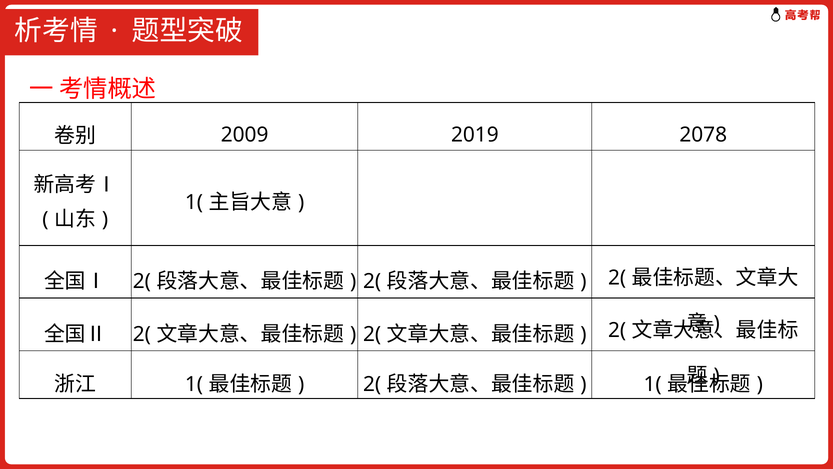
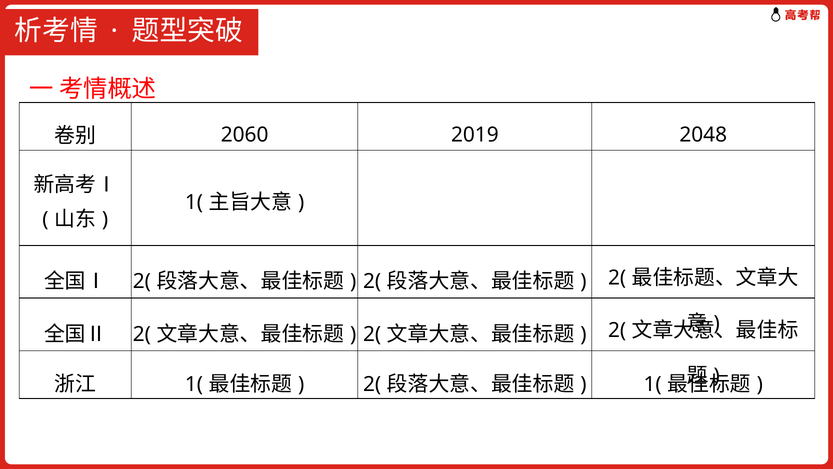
2009: 2009 -> 2060 (245, 135)
2078: 2078 -> 2048 (703, 135)
